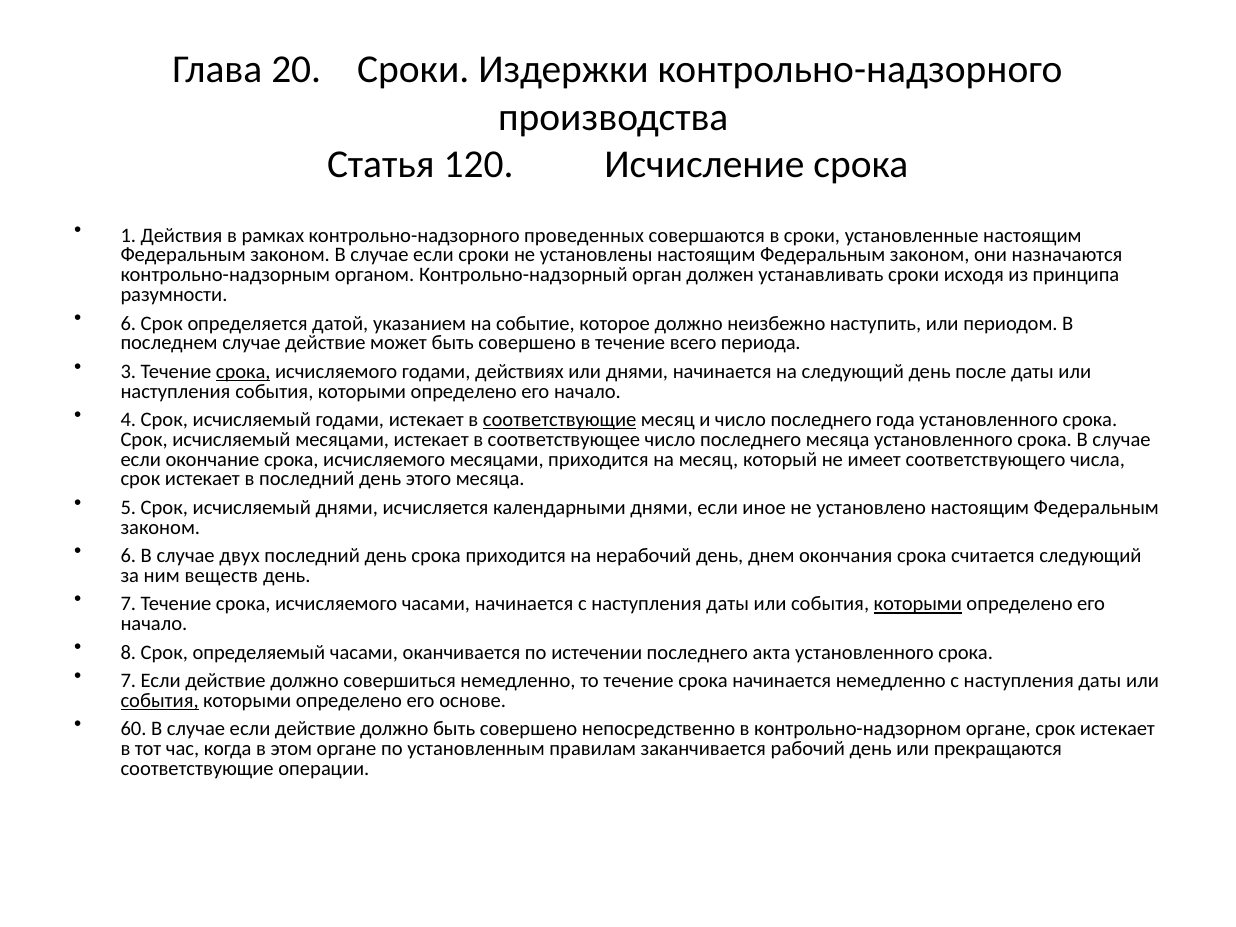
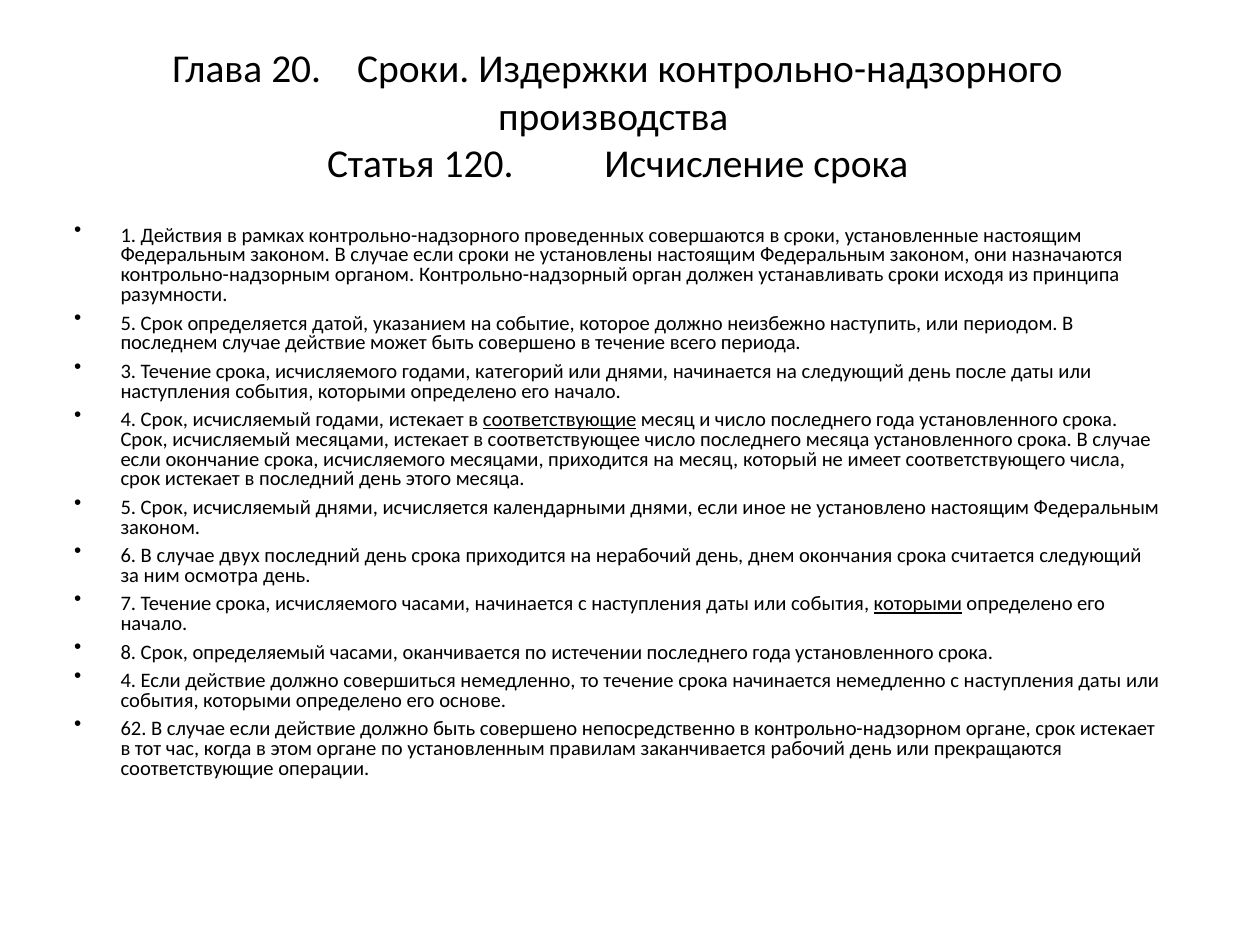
6: 6 -> 5 (128, 323)
срока underline: present -> none (243, 372)
действиях: действиях -> категорий (519, 372)
веществ: веществ -> осмотра (221, 576)
истечении последнего акта: акта -> года (772, 652)
7: 7 -> 4 (128, 681)
события underline: present -> none (160, 701)
60: 60 -> 62 (134, 729)
